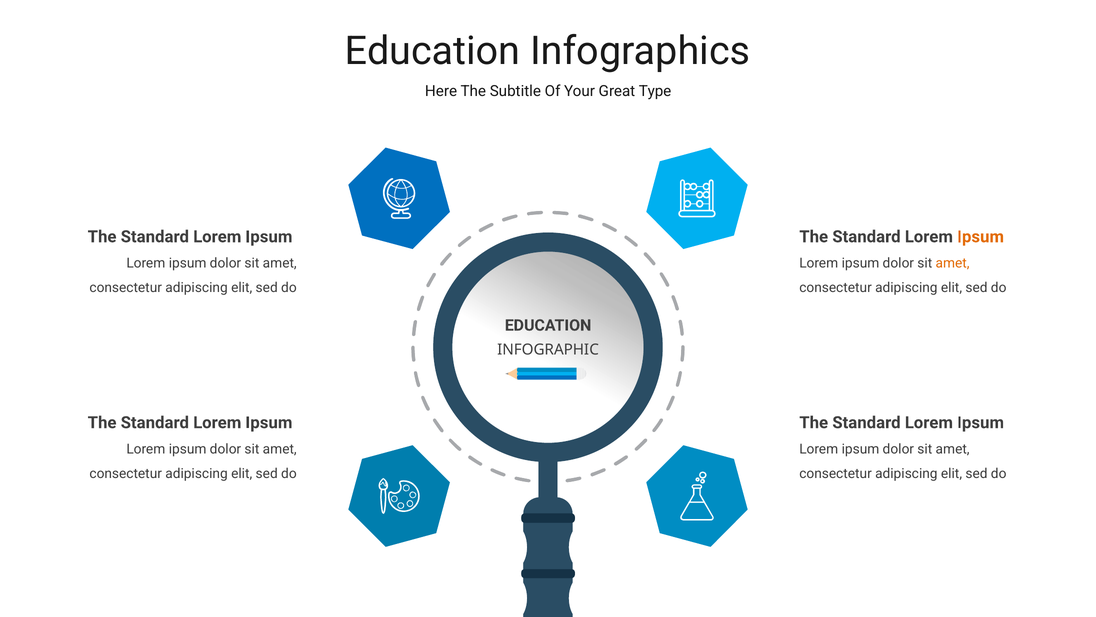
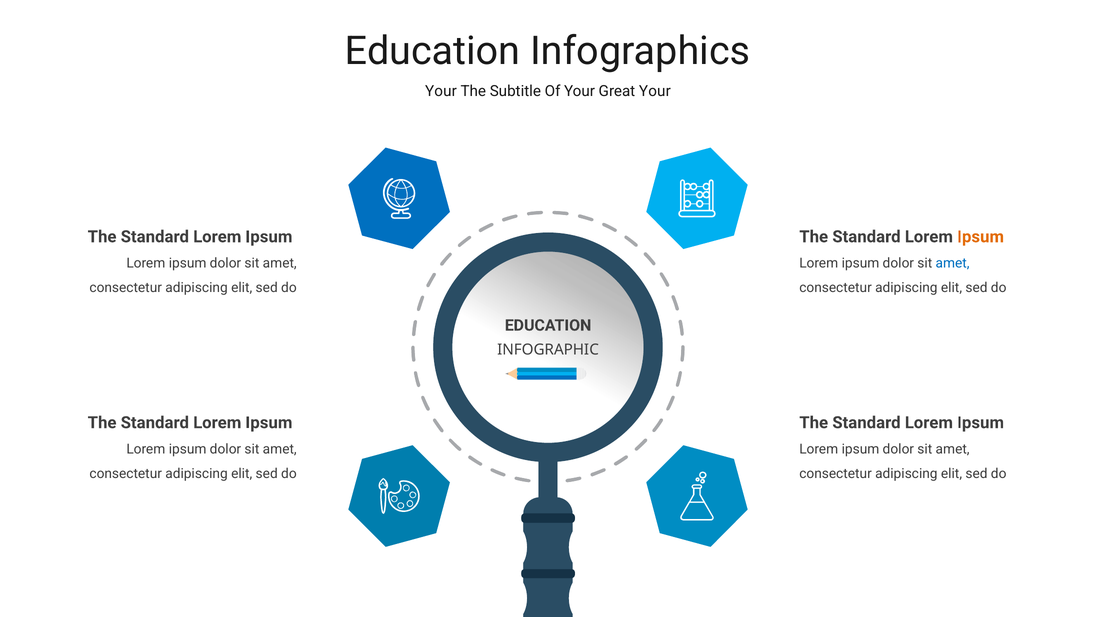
Here: Here -> Your (441, 91)
Great Type: Type -> Your (655, 91)
amet colour: orange -> blue (953, 263)
